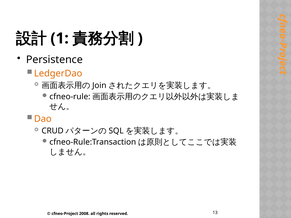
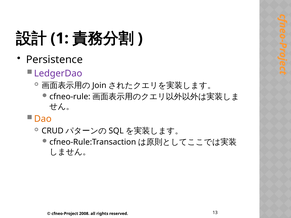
LedgerDao colour: orange -> purple (58, 73)
